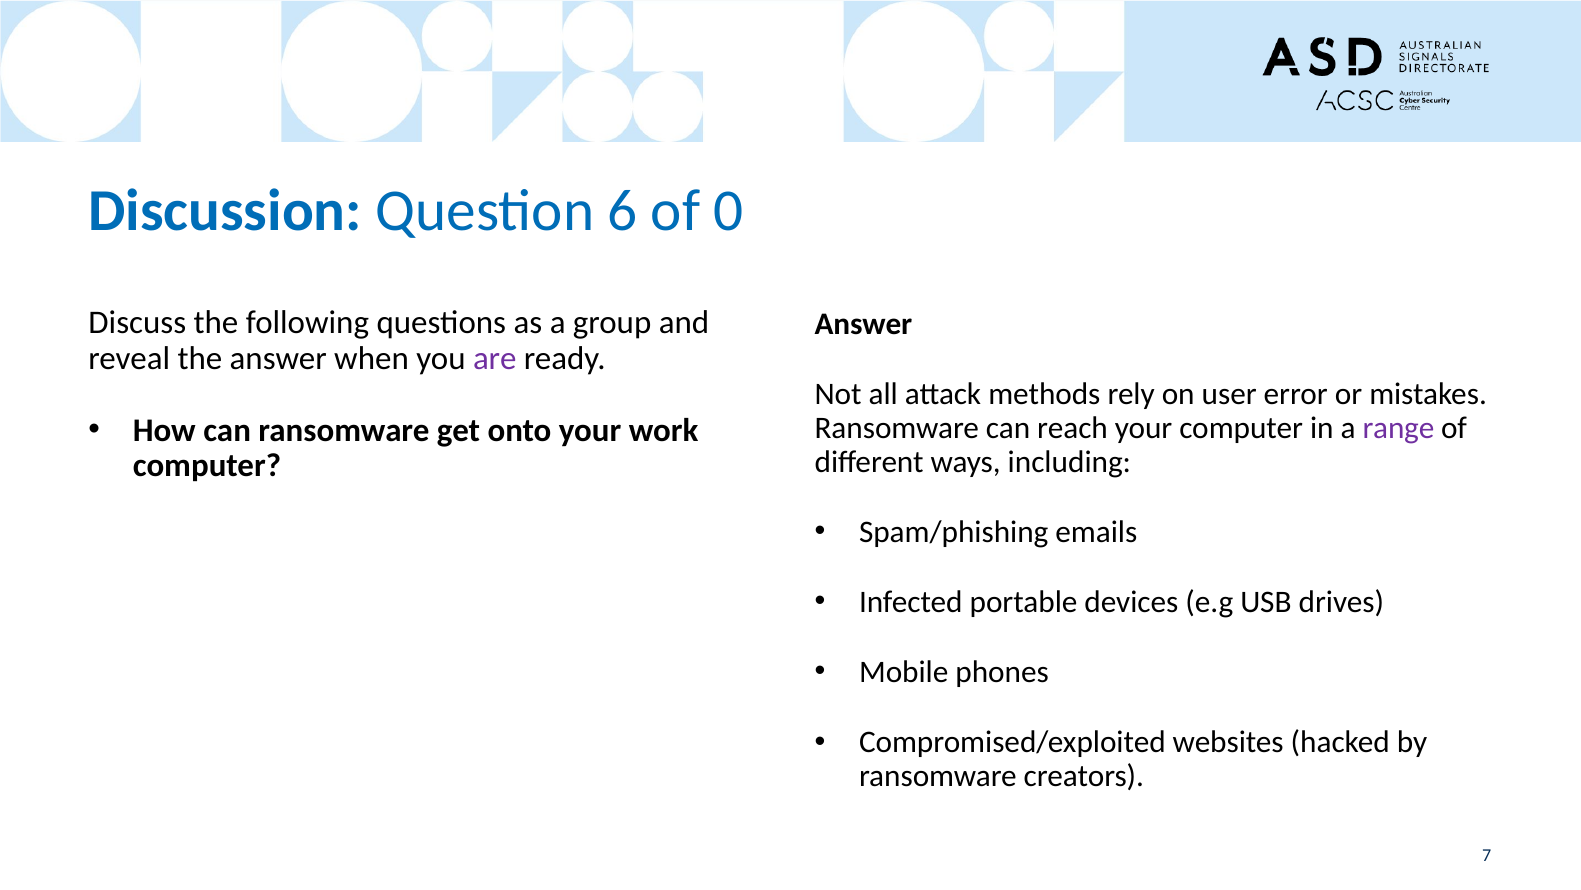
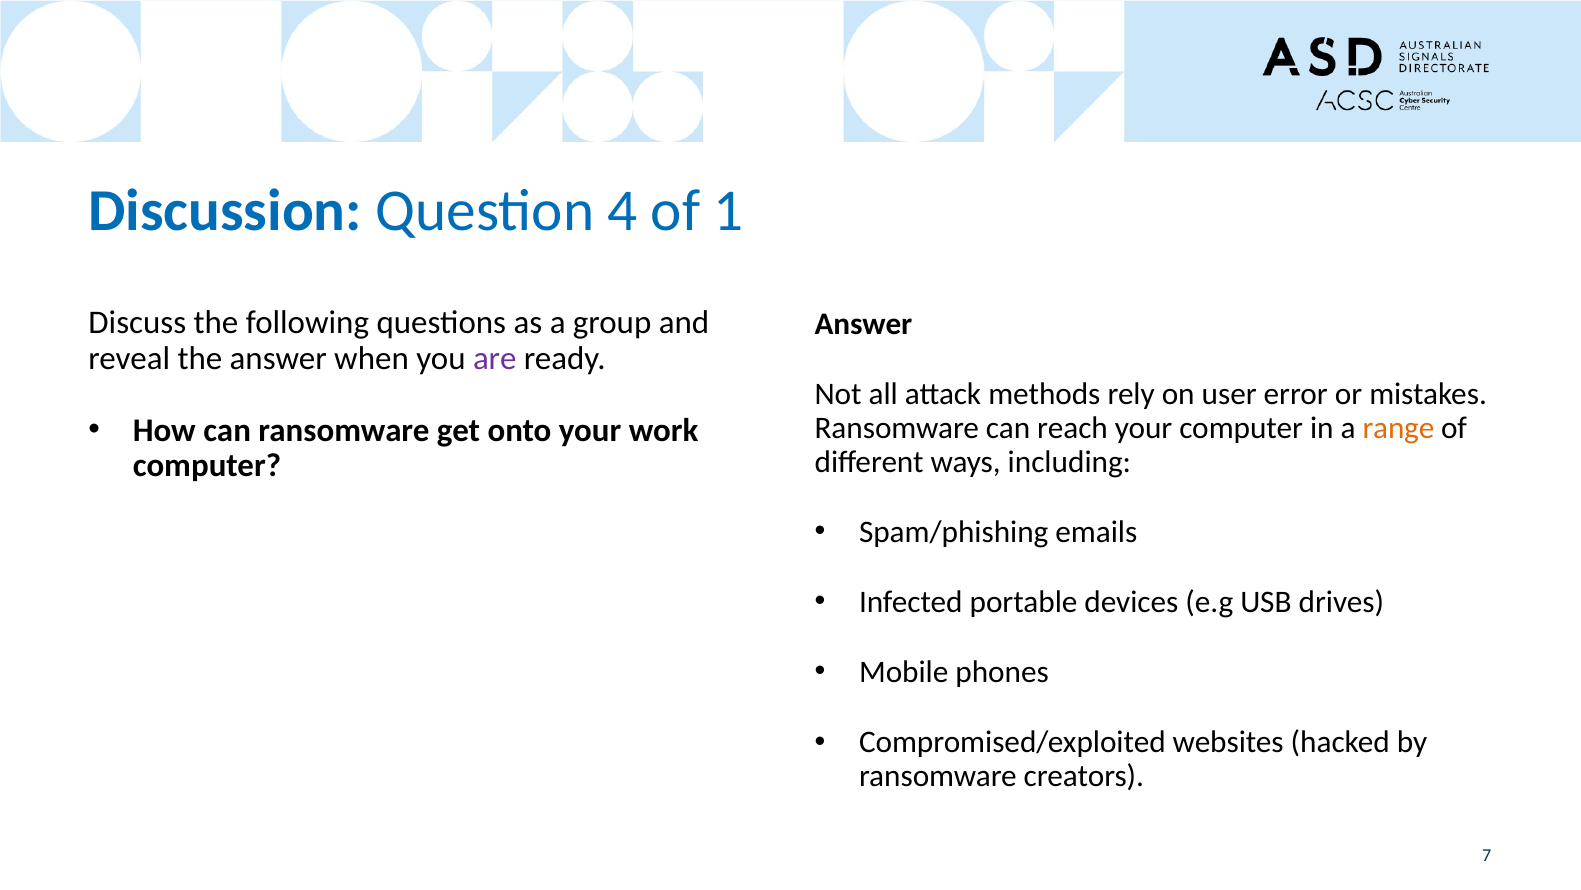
6: 6 -> 4 (623, 211)
0: 0 -> 1 (729, 211)
range colour: purple -> orange (1398, 428)
